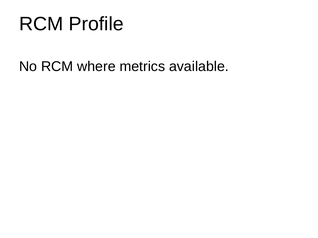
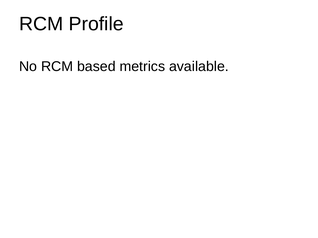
where: where -> based (96, 67)
